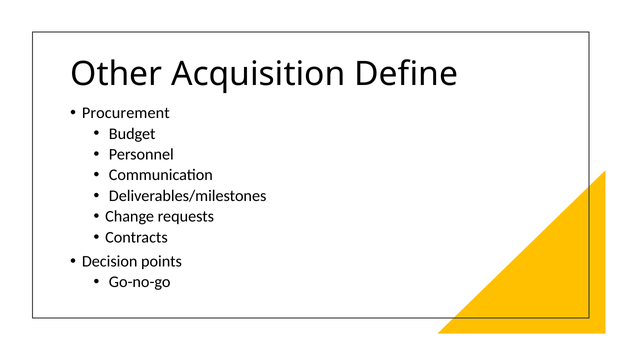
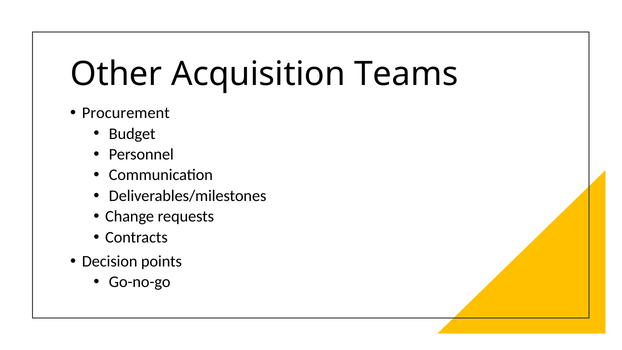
Define: Define -> Teams (406, 74)
